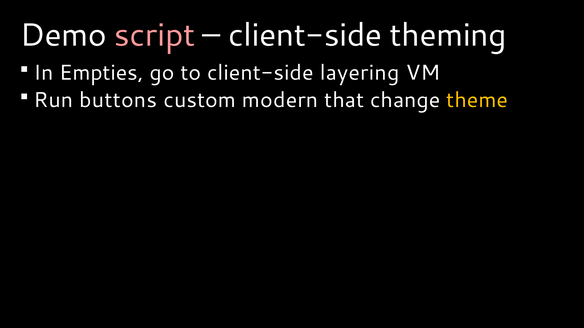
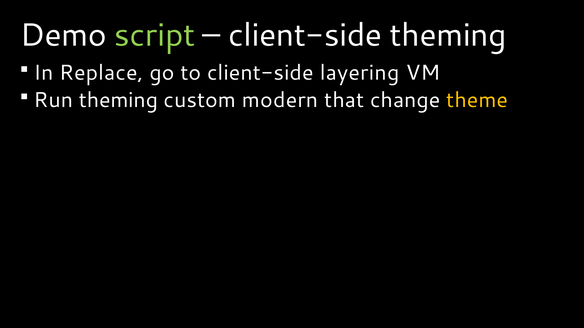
script colour: pink -> light green (155, 35)
Empties: Empties -> Replace (101, 73)
Run buttons: buttons -> theming (118, 100)
